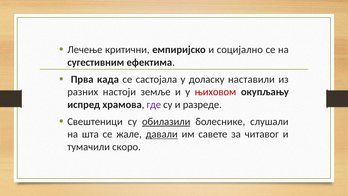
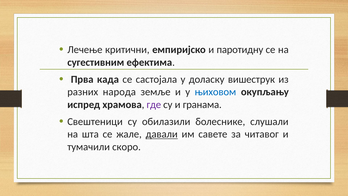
социјално: социјално -> паротидну (240, 50)
наставили: наставили -> вишеструк (251, 79)
настоји: настоји -> народа (119, 92)
њиховом colour: red -> blue (215, 92)
разреде: разреде -> гранама (202, 104)
обилазили underline: present -> none (166, 121)
